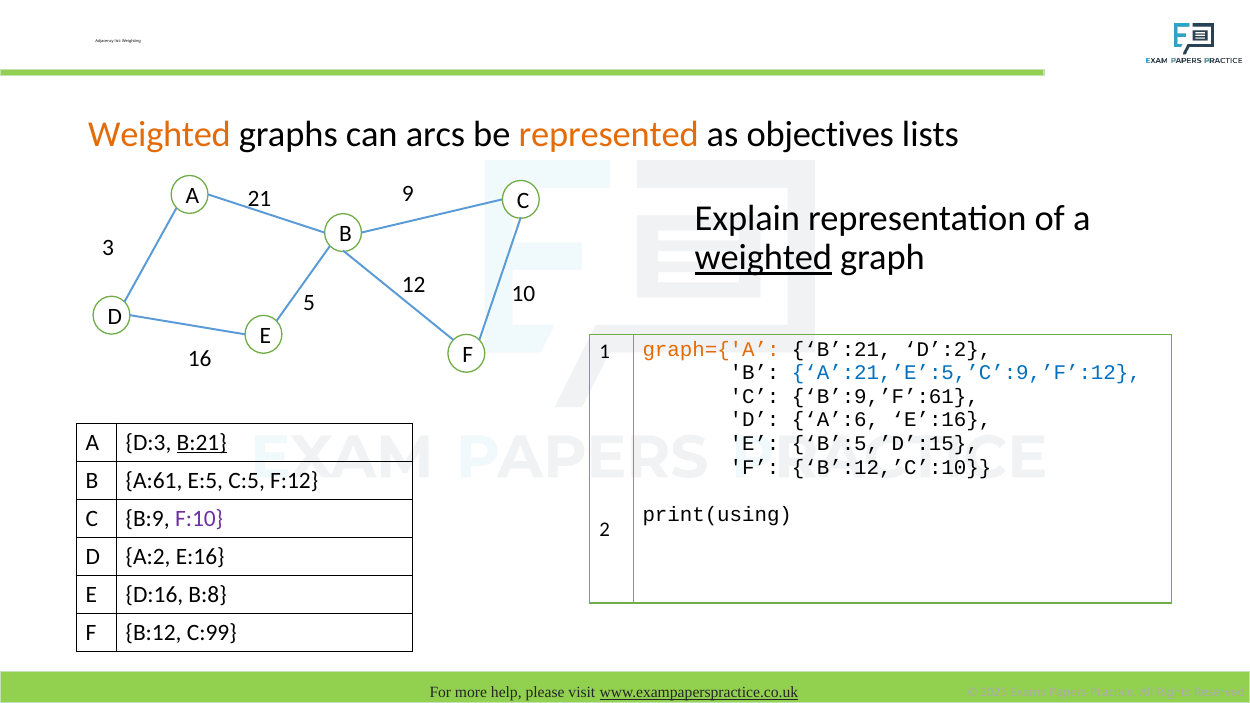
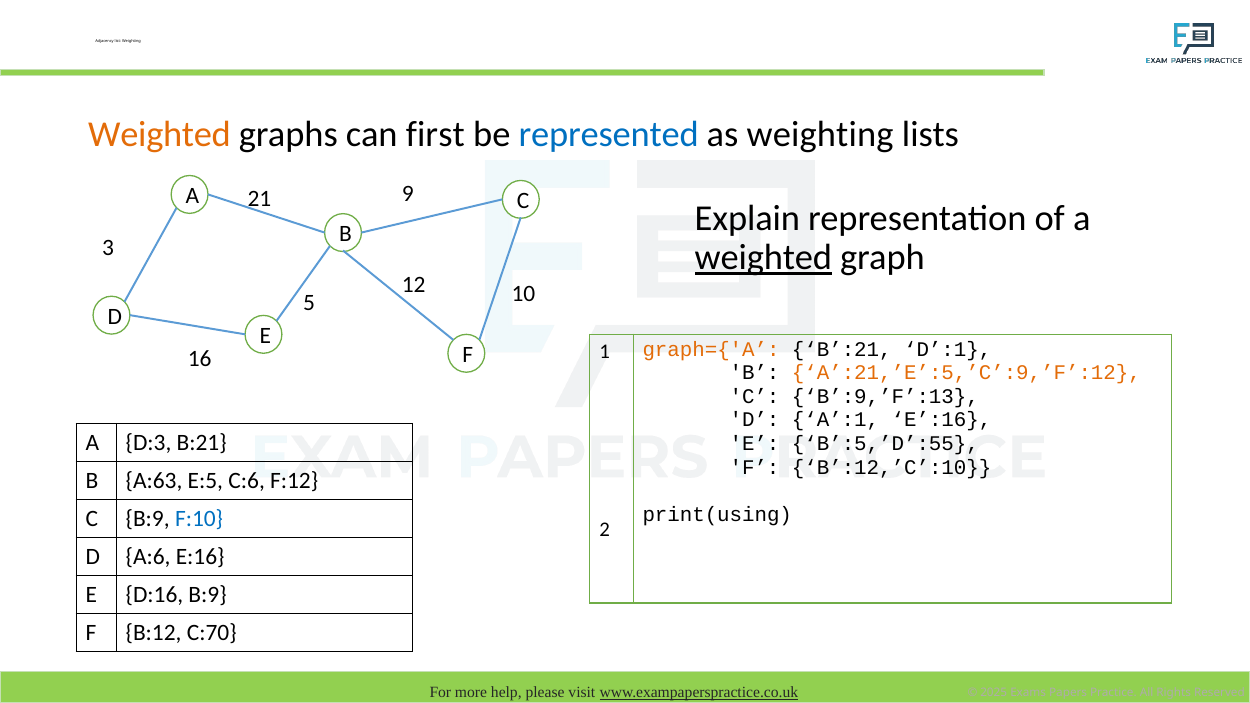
arcs: arcs -> first (435, 134)
represented colour: orange -> blue (609, 134)
as objectives: objectives -> weighting (820, 134)
D’:2: D’:2 -> D’:1 (948, 349)
A’:21,’E’:5,’C’:9,’F’:12 colour: blue -> orange (966, 373)
B’:9,’F’:61: B’:9,’F’:61 -> B’:9,’F’:13 (885, 397)
A’:6: A’:6 -> A’:1 (836, 420)
B:21 underline: present -> none (202, 443)
B’:5,’D’:15: B’:5,’D’:15 -> B’:5,’D’:55 (885, 444)
A:61: A:61 -> A:63 (154, 481)
C:5: C:5 -> C:6 (247, 481)
F:10 colour: purple -> blue (199, 519)
A:2: A:2 -> A:6 (148, 557)
D:16 B:8: B:8 -> B:9 (208, 595)
C:99: C:99 -> C:70 (212, 633)
